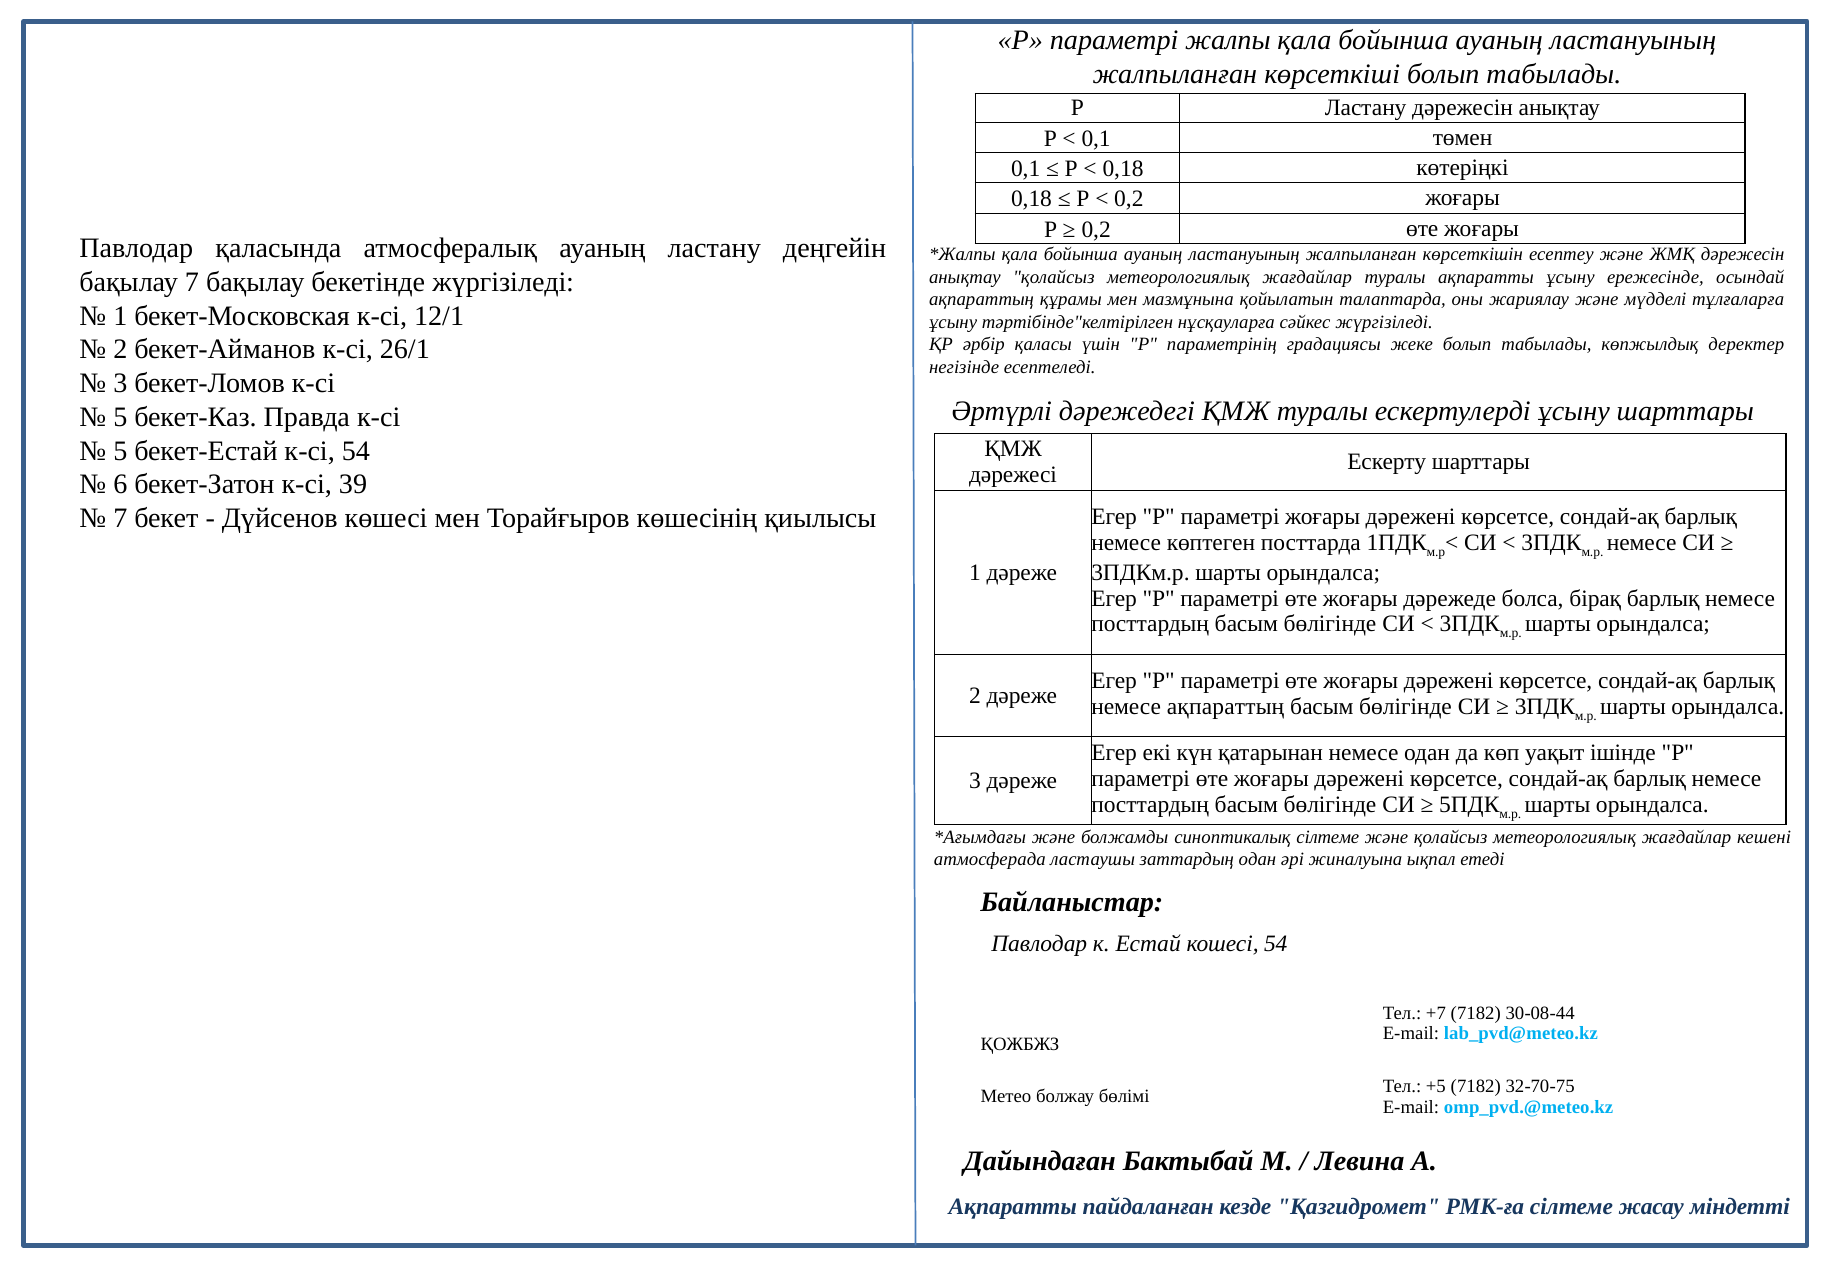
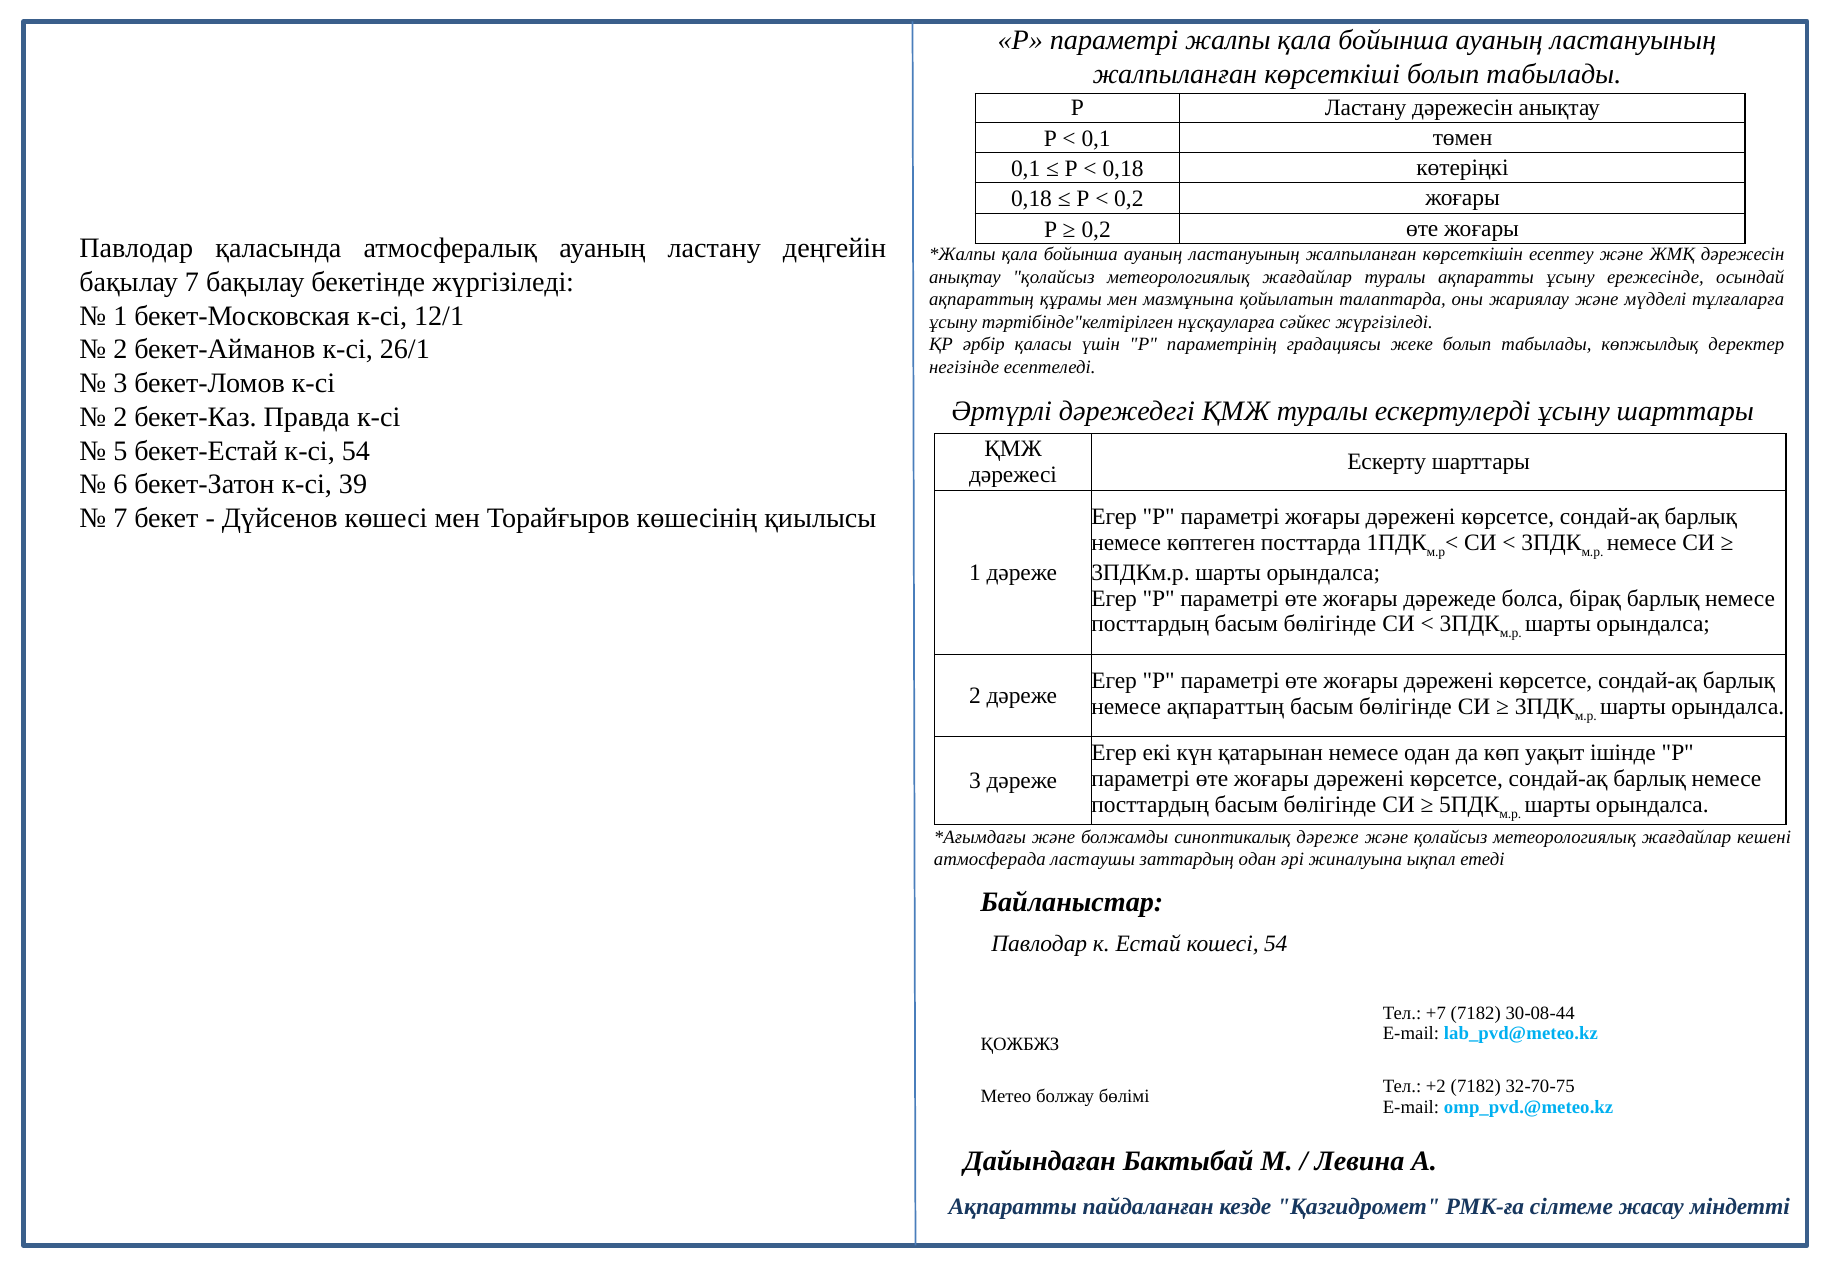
5: 5 -> 2 (120, 417)
синоптикалық сілтеме: сілтеме -> дәреже (1328, 837)
+5: +5 -> +2 (1436, 1087)
